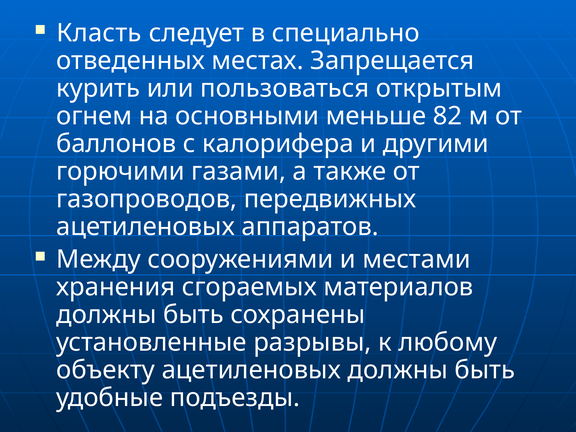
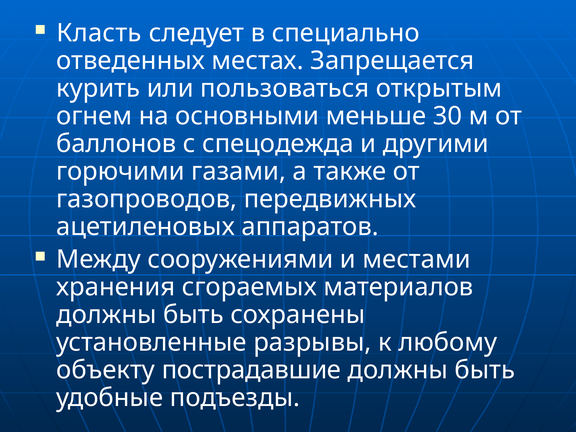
82: 82 -> 30 (448, 116)
калорифера: калорифера -> спецодежда (278, 144)
объекту ацетиленовых: ацетиленовых -> пострадавшие (251, 370)
